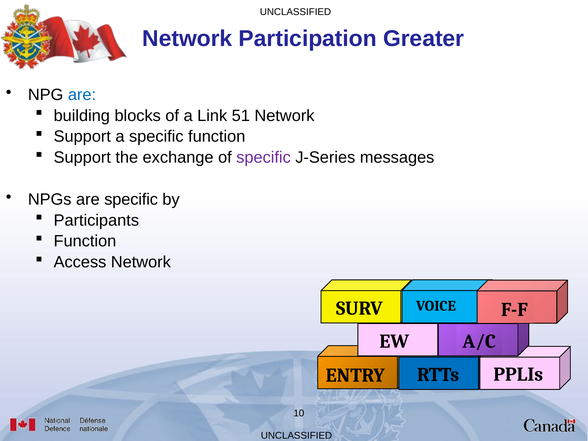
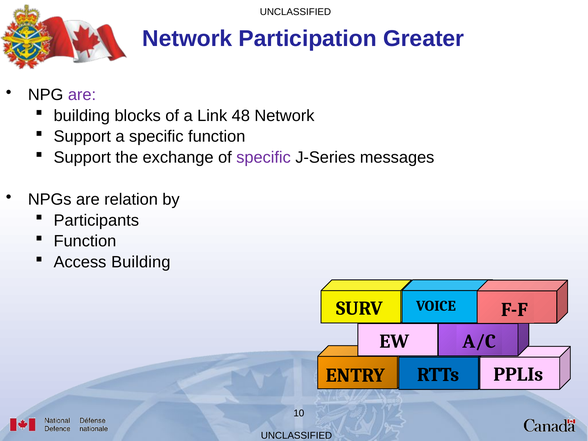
are colour: blue -> purple (82, 95)
51: 51 -> 48 (241, 116)
are specific: specific -> relation (131, 199)
Access Network: Network -> Building (141, 262)
